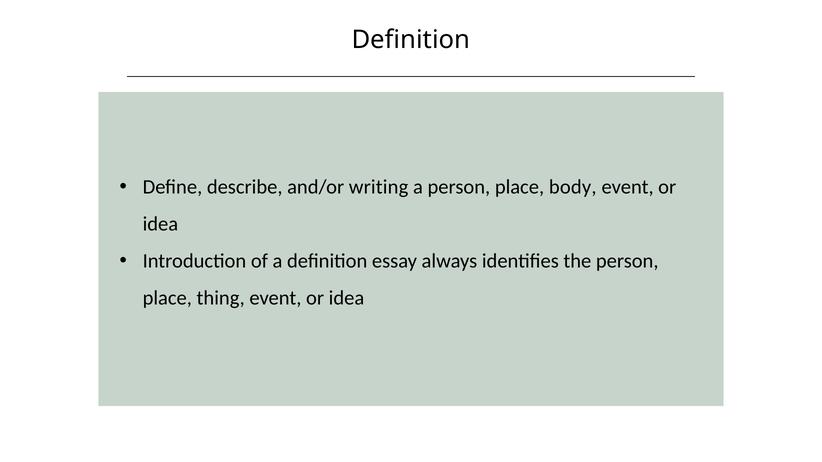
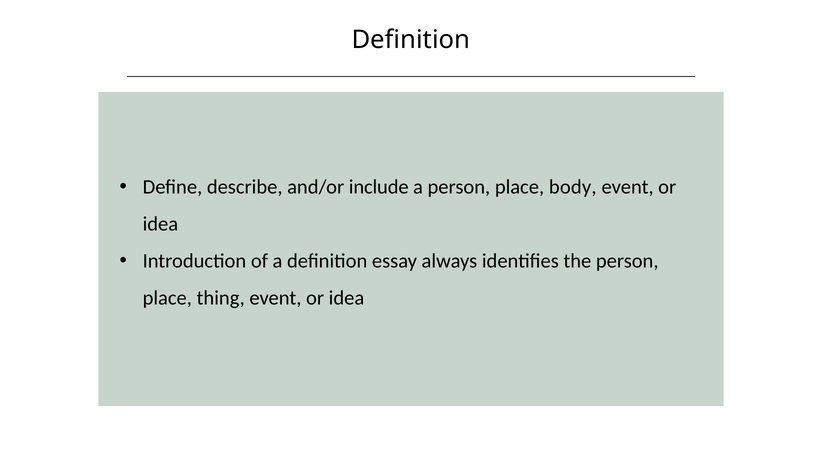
writing: writing -> include (379, 187)
